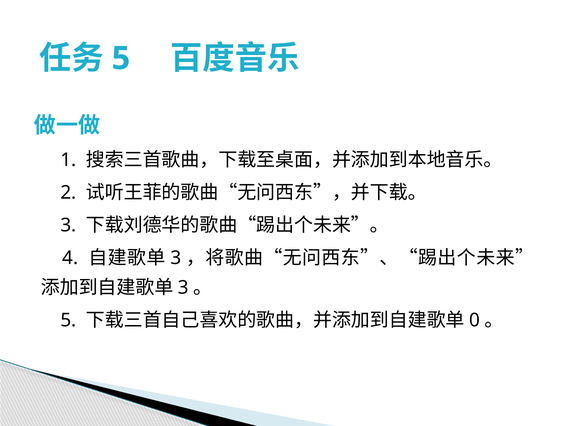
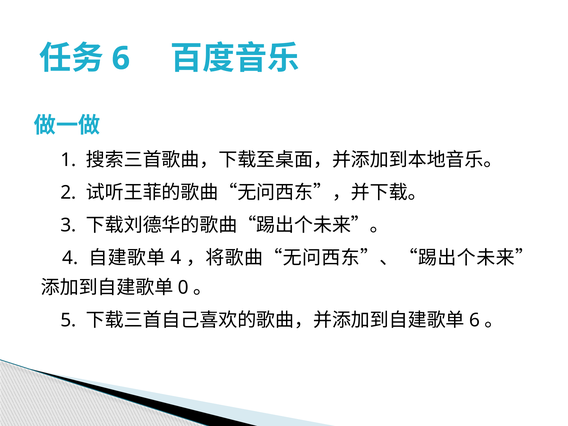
5: 5 -> 6 (121, 58)
3: 3 -> 4 (176, 258)
3: 3 -> 0 (183, 287)
0: 0 -> 6 (474, 320)
